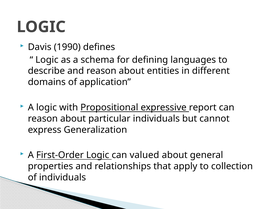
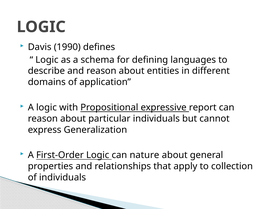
valued: valued -> nature (144, 155)
